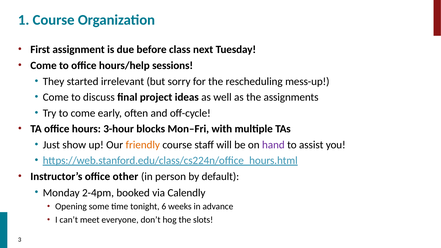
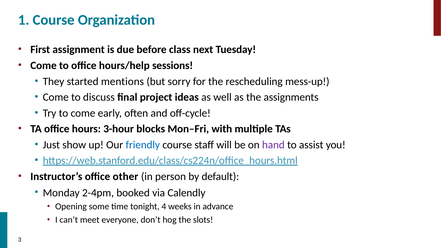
irrelevant: irrelevant -> mentions (122, 82)
friendly colour: orange -> blue (143, 145)
6: 6 -> 4 (164, 207)
